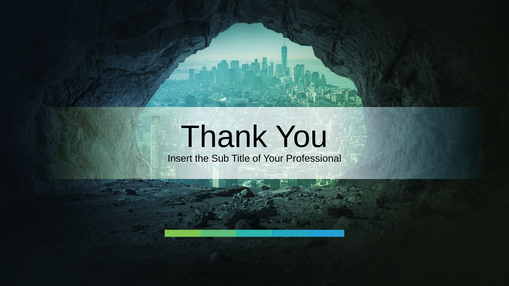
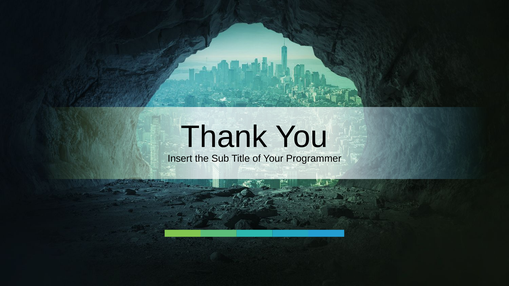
Professional: Professional -> Programmer (314, 159)
